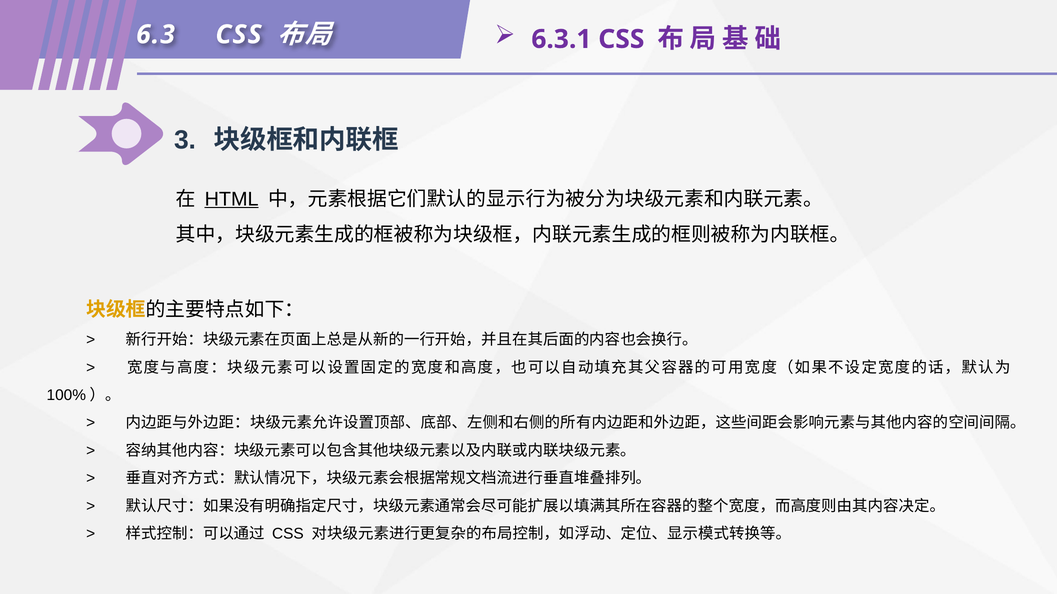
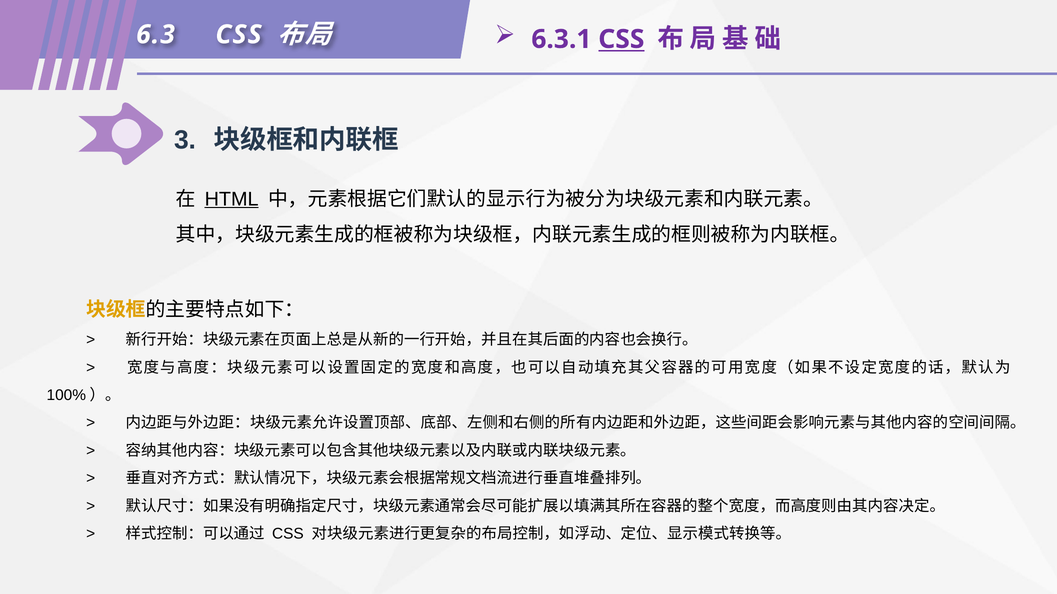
CSS underline: none -> present (621, 39)
